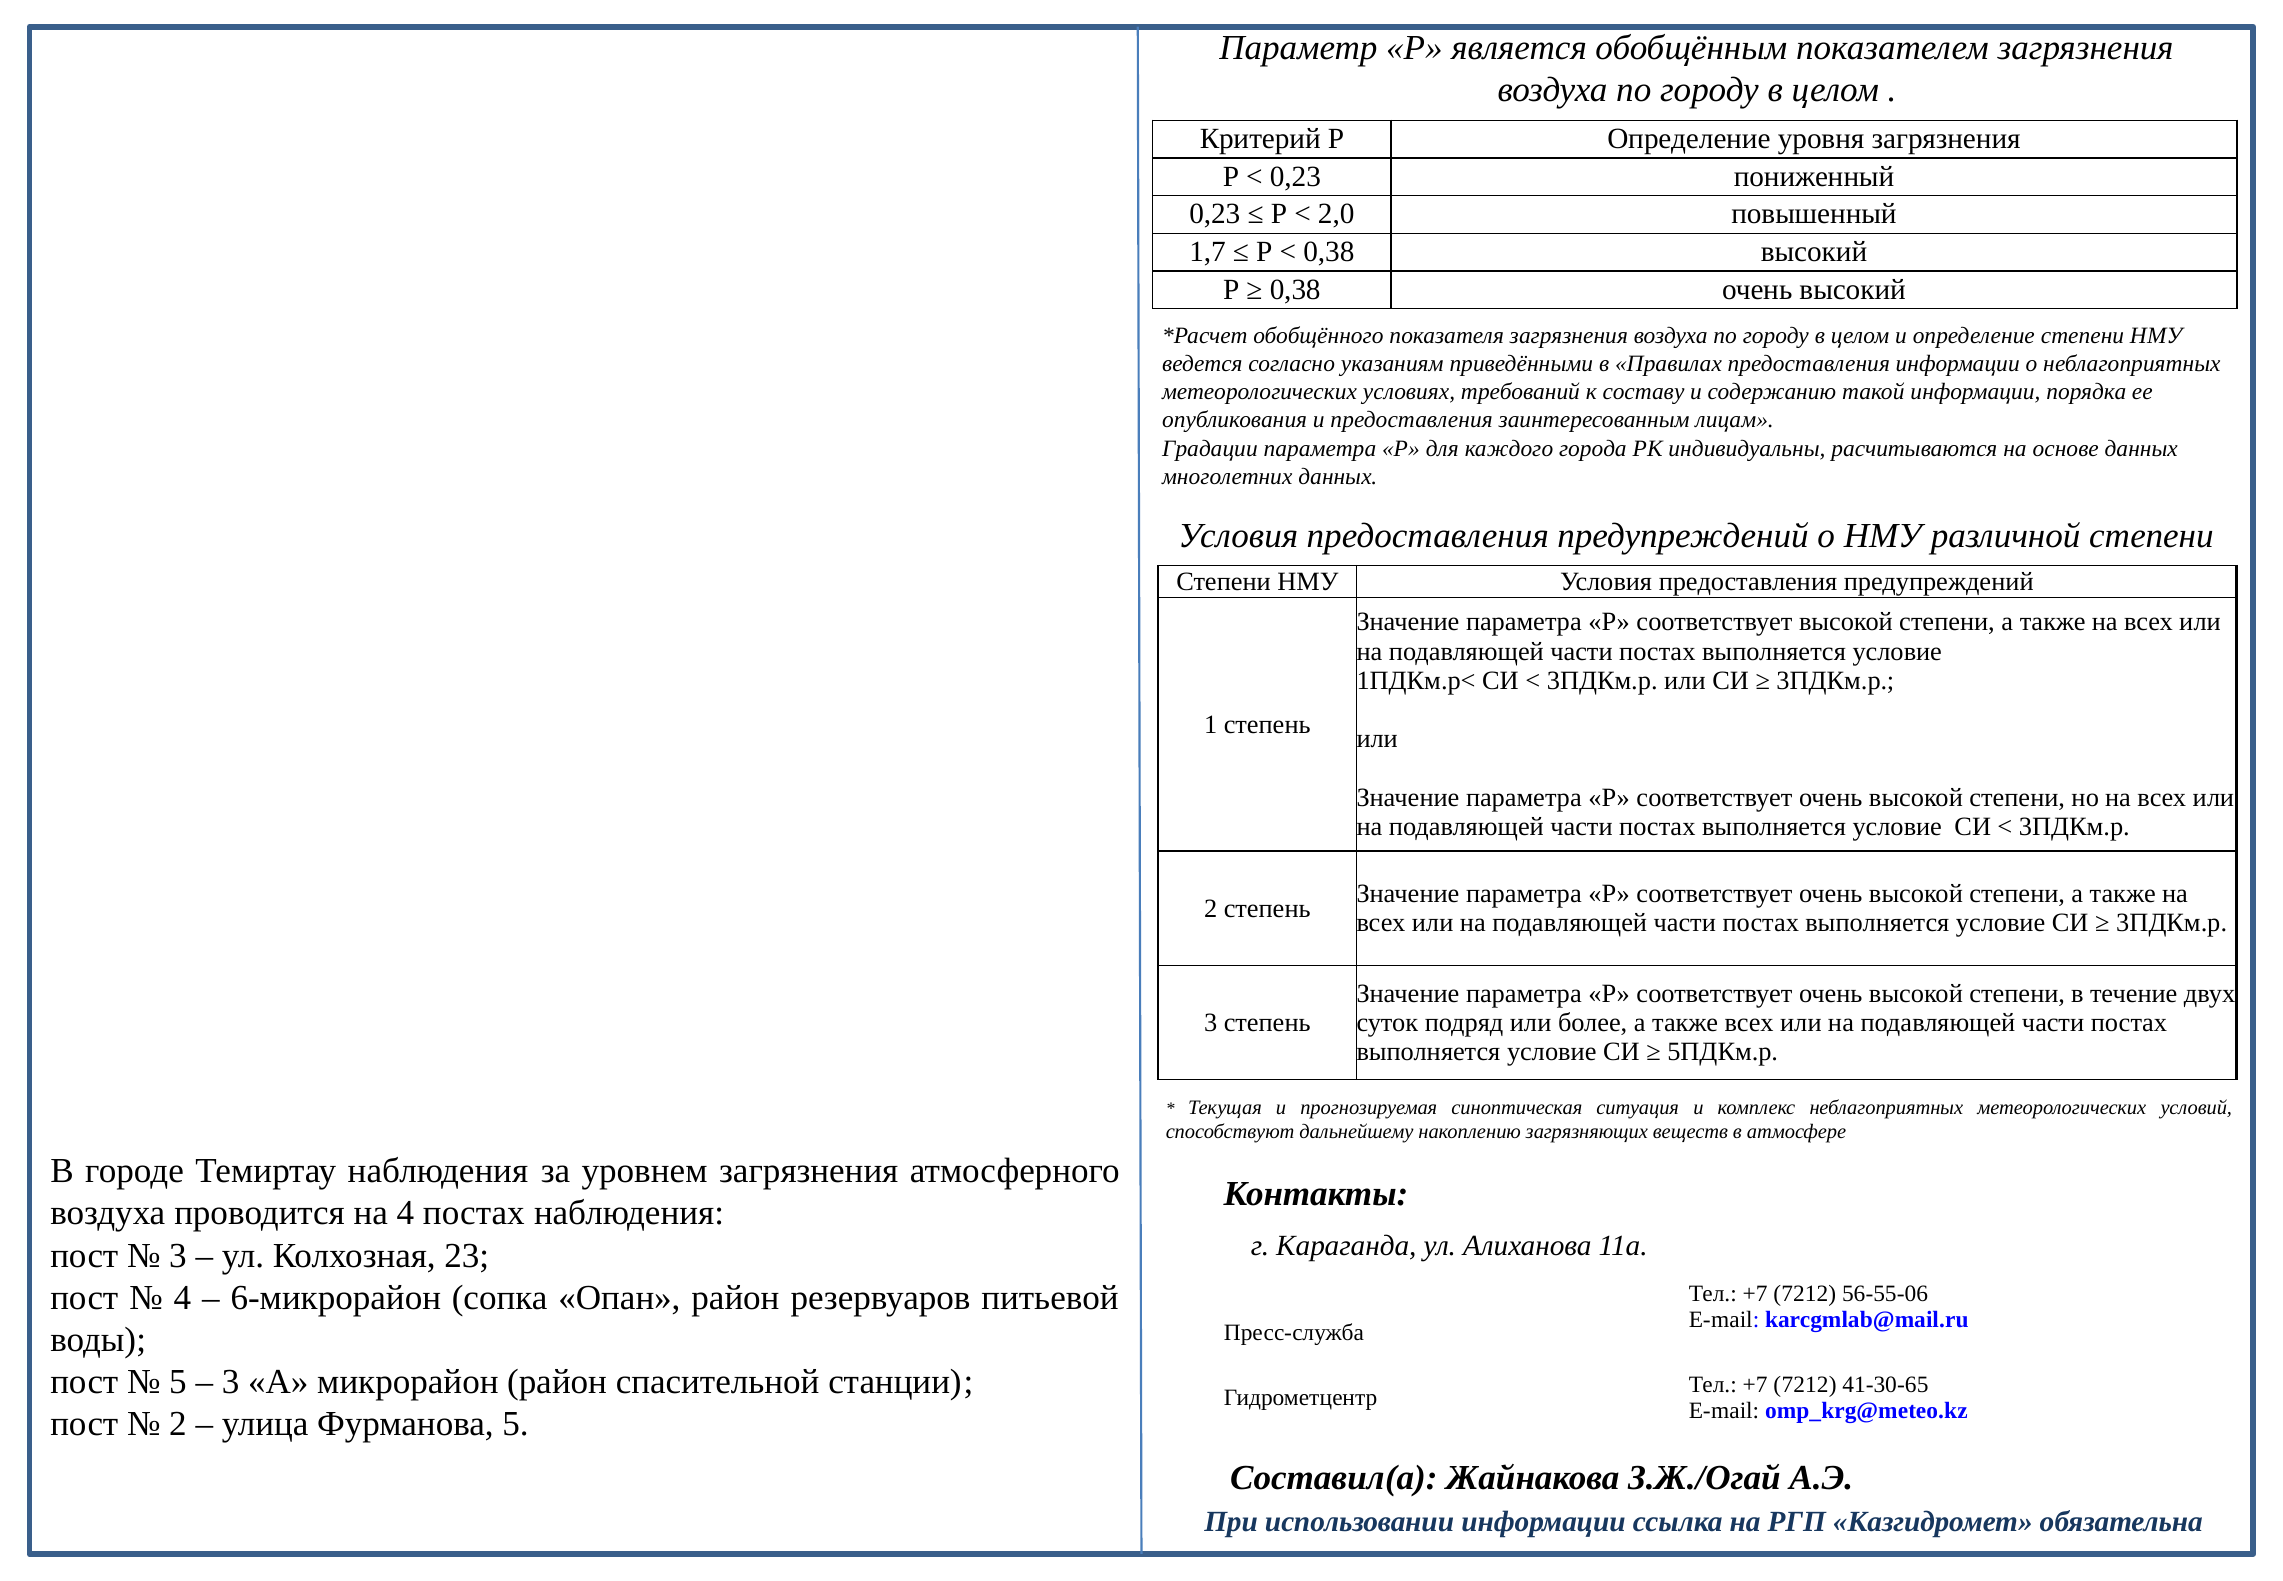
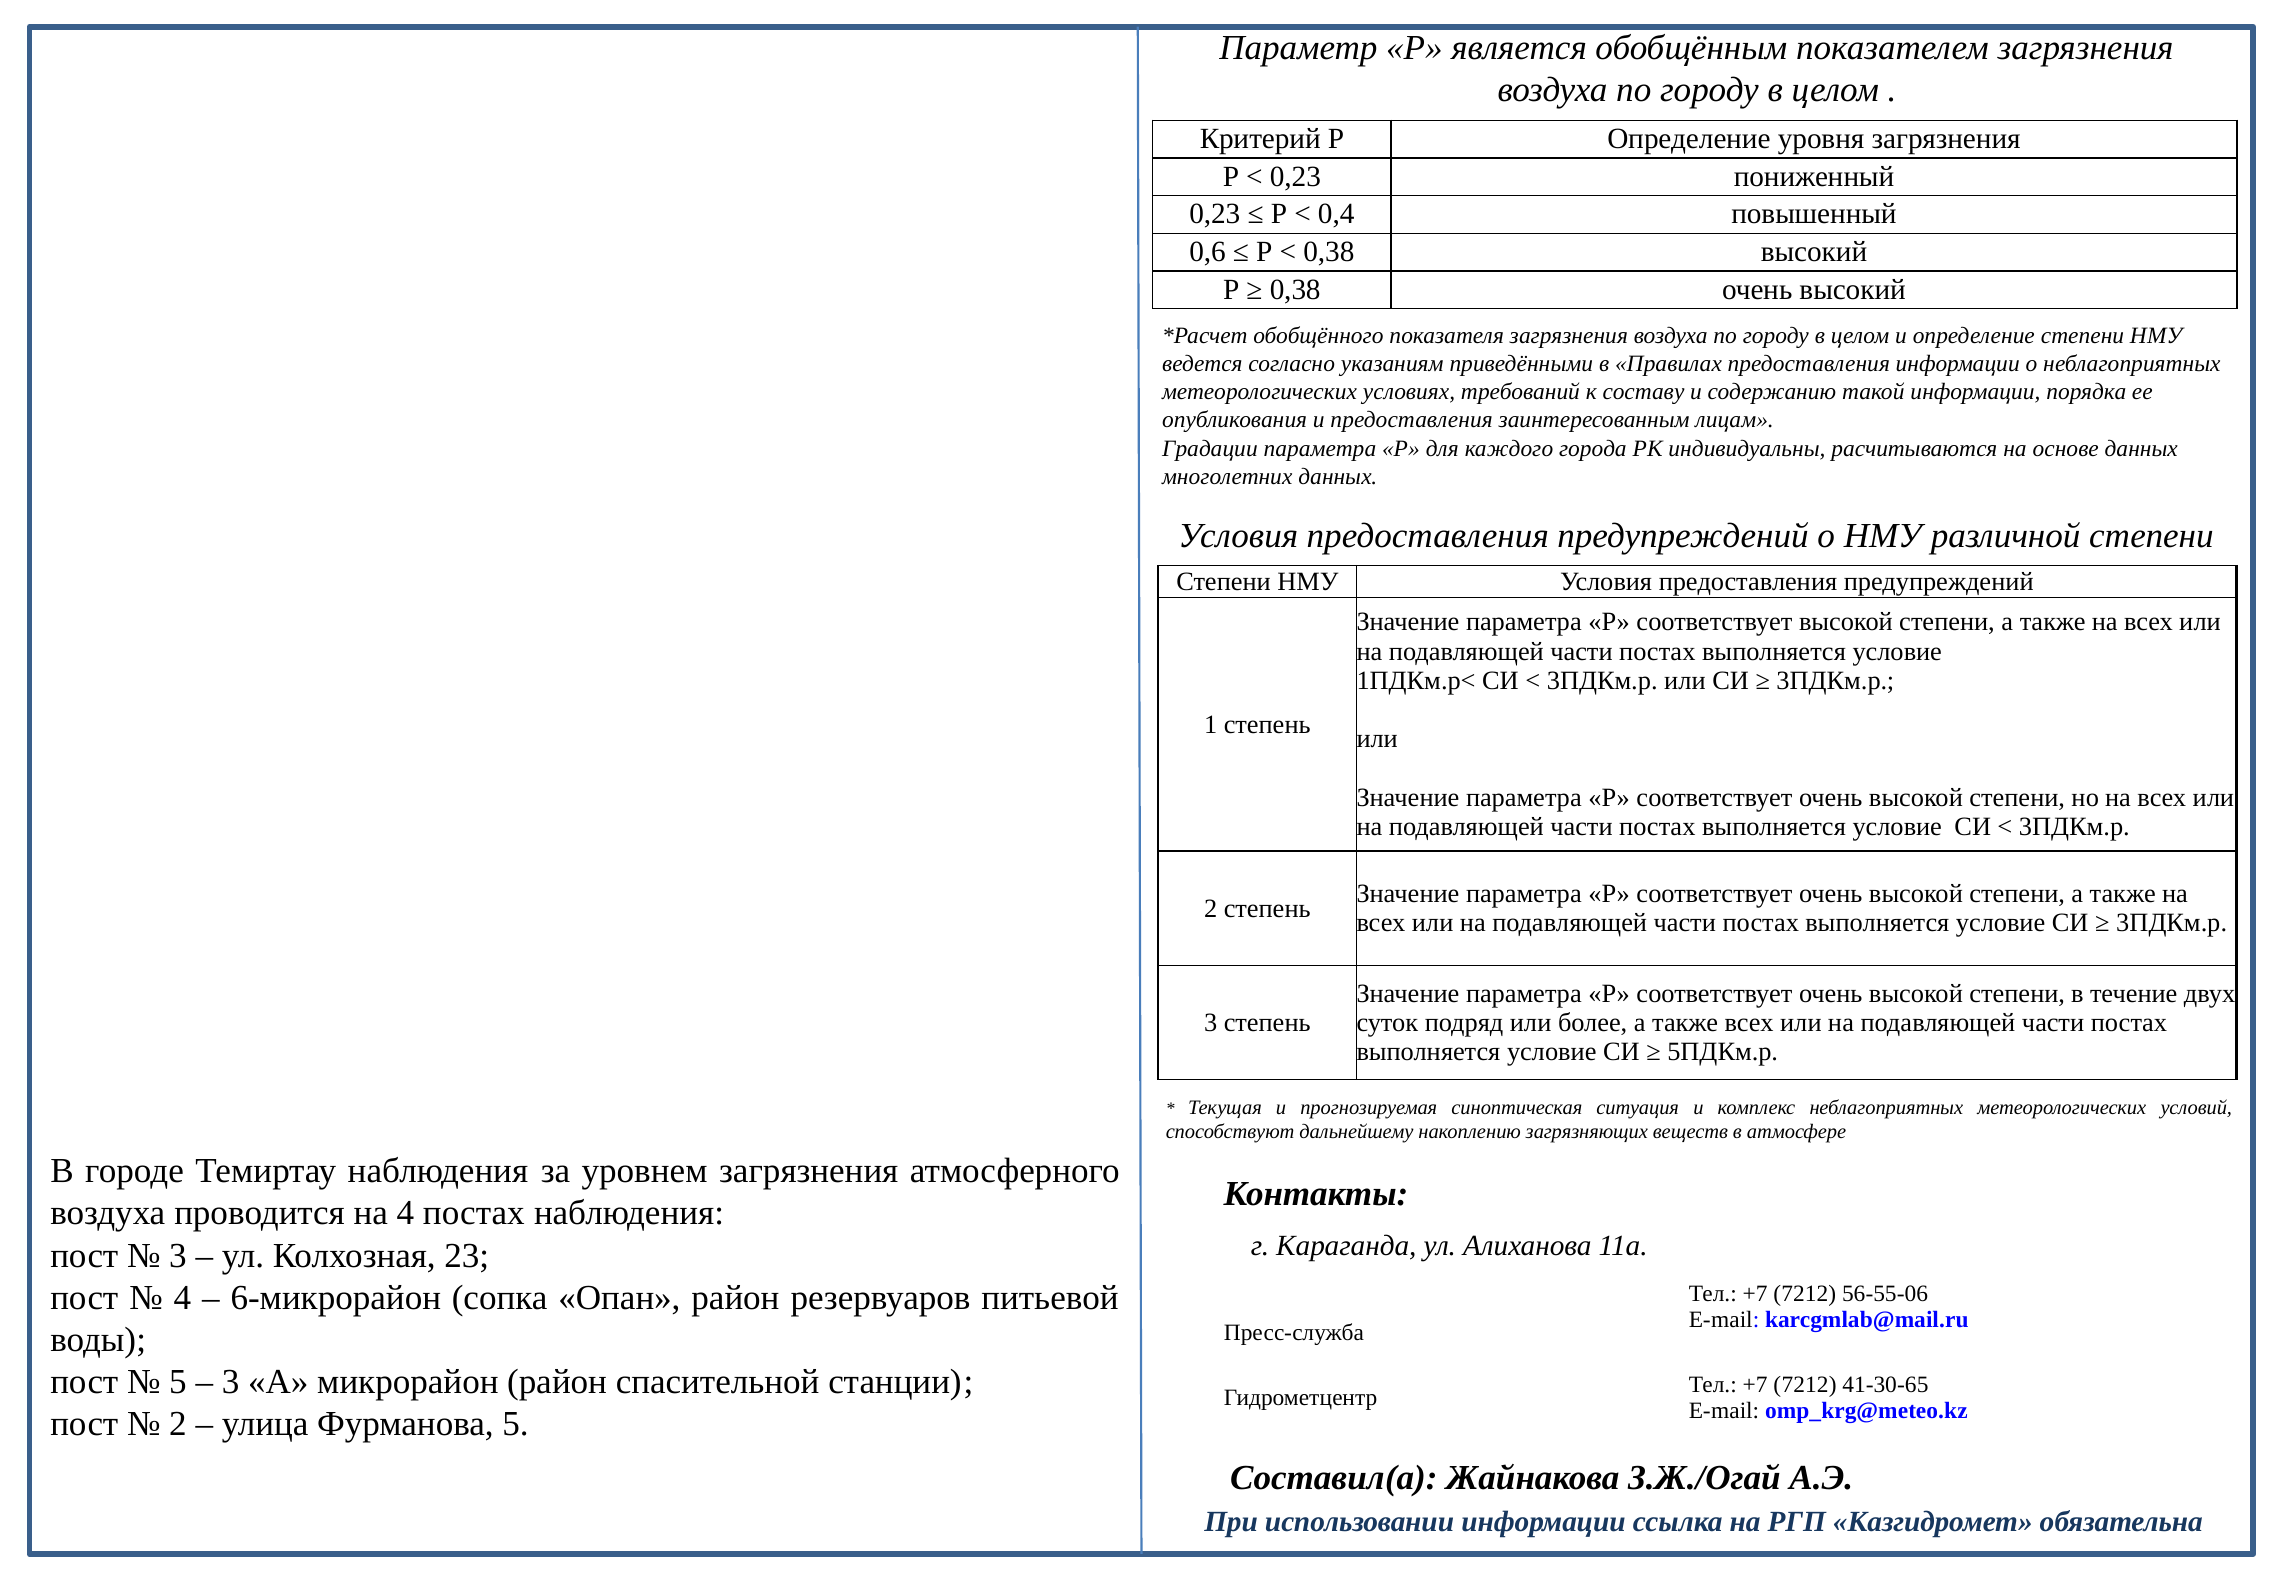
2,0: 2,0 -> 0,4 (1336, 214)
1,7: 1,7 -> 0,6 (1208, 252)
